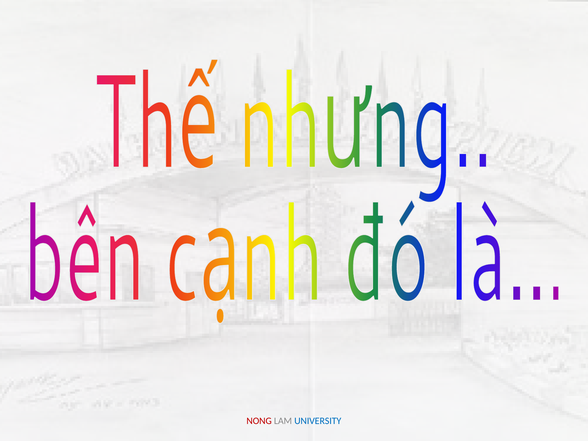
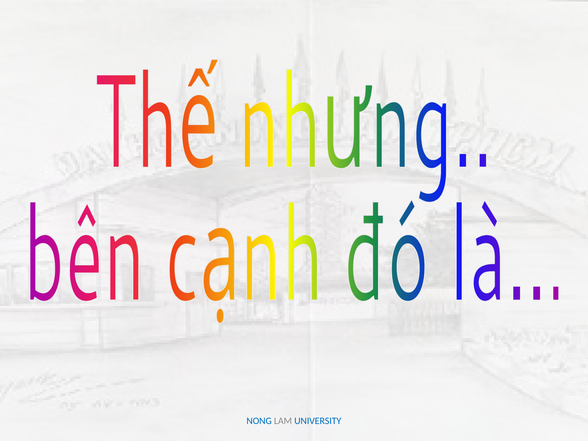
NONG colour: red -> blue (259, 421)
